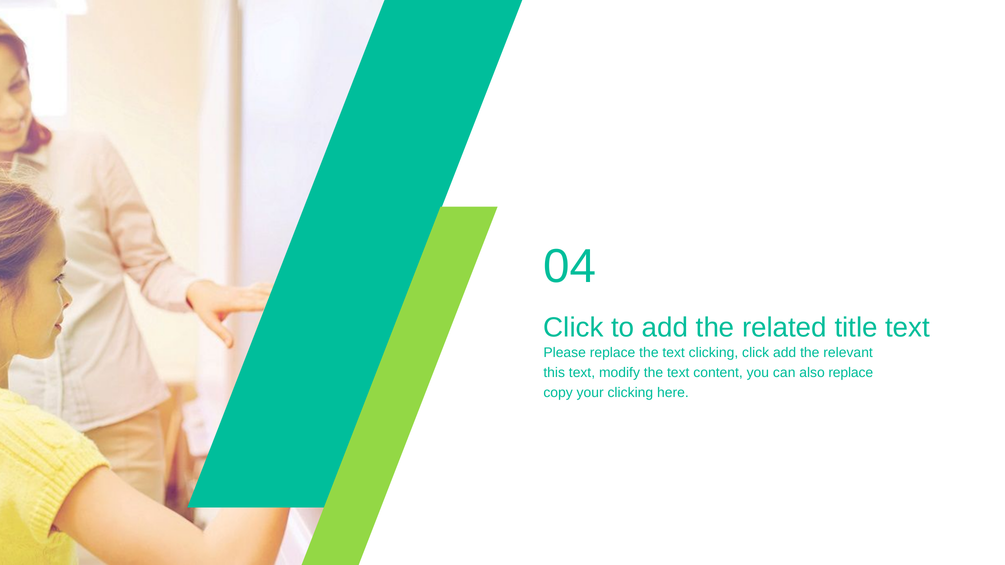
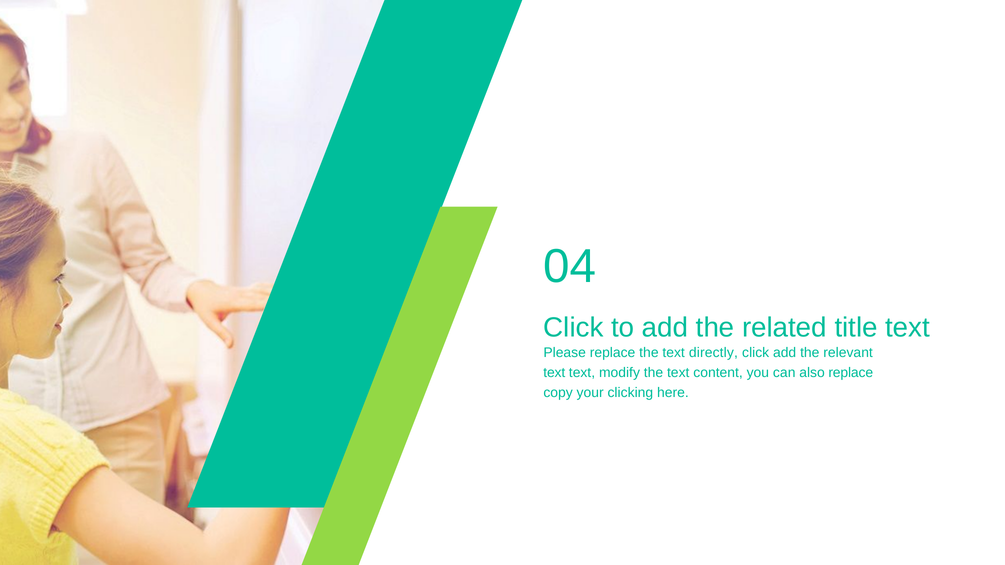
text clicking: clicking -> directly (713, 353)
this: this -> text (554, 373)
